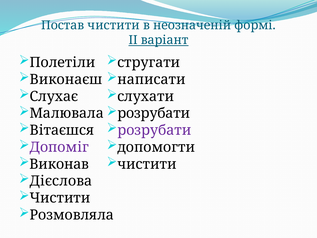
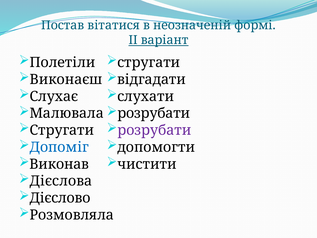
Постав чистити: чистити -> вітатися (114, 25)
написати: написати -> відгадати (151, 79)
Вітаєшся: Вітаєшся -> Стругати (62, 130)
Допоміг colour: purple -> blue (59, 147)
Чистити: Чистити -> Дієслово (60, 198)
